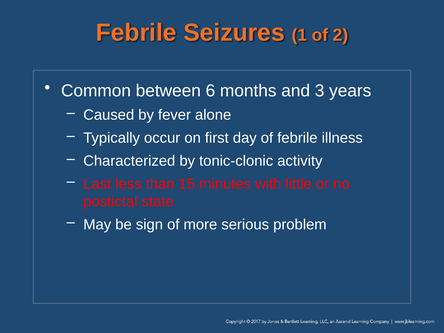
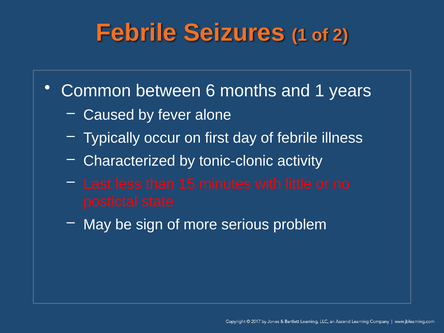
and 3: 3 -> 1 (320, 91)
